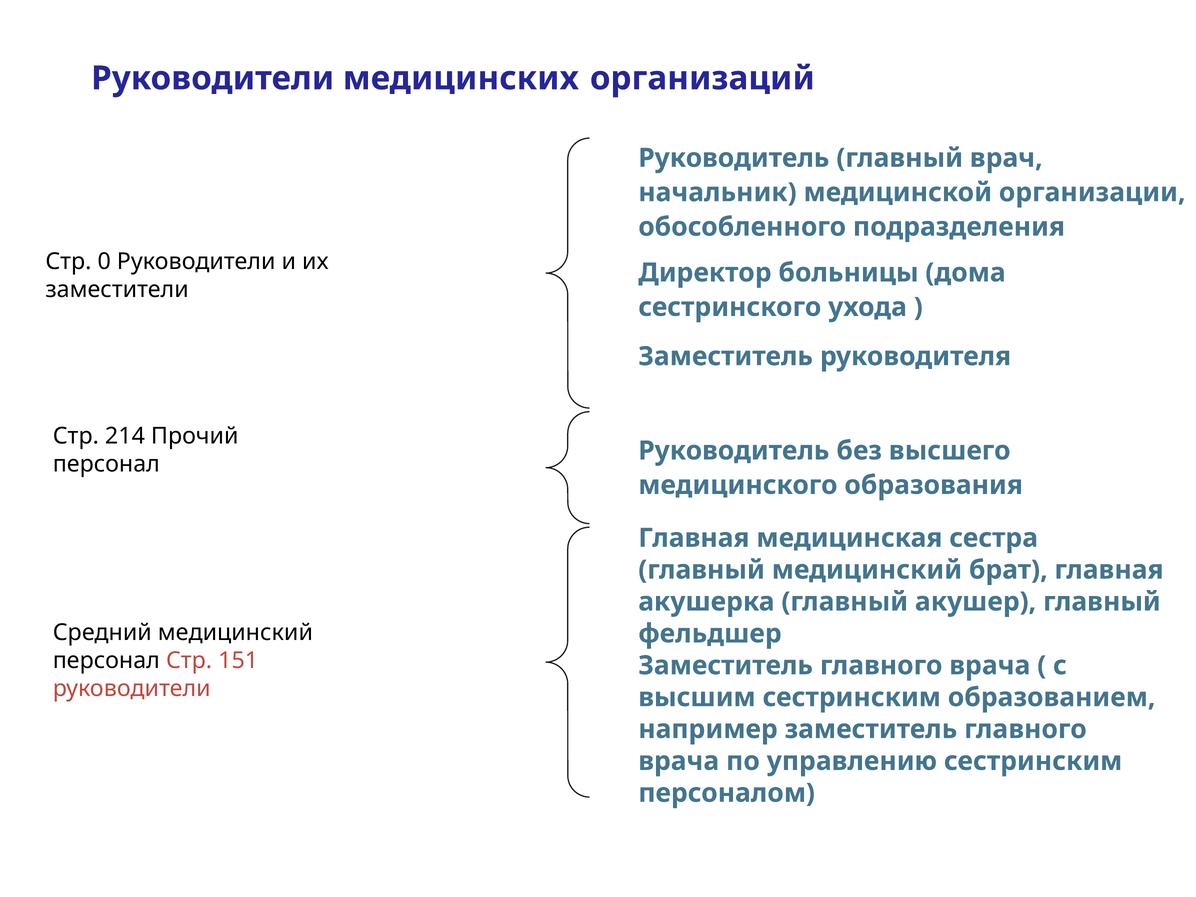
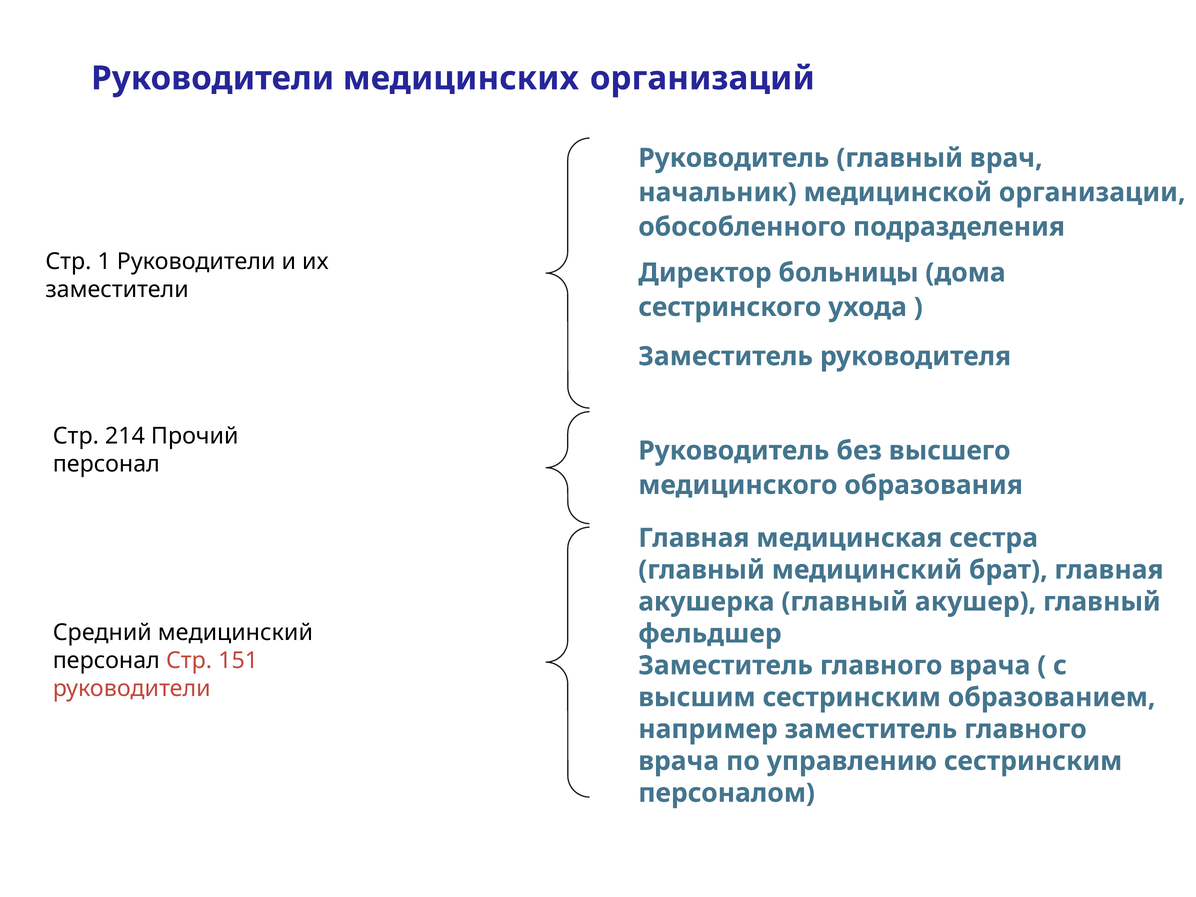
0: 0 -> 1 (104, 261)
